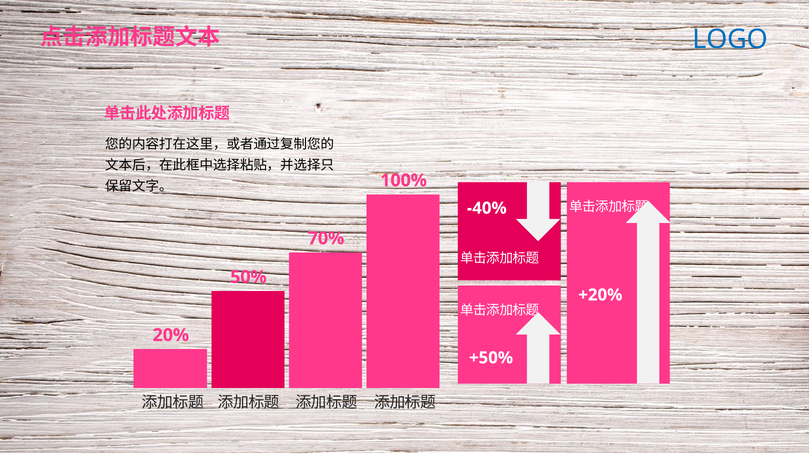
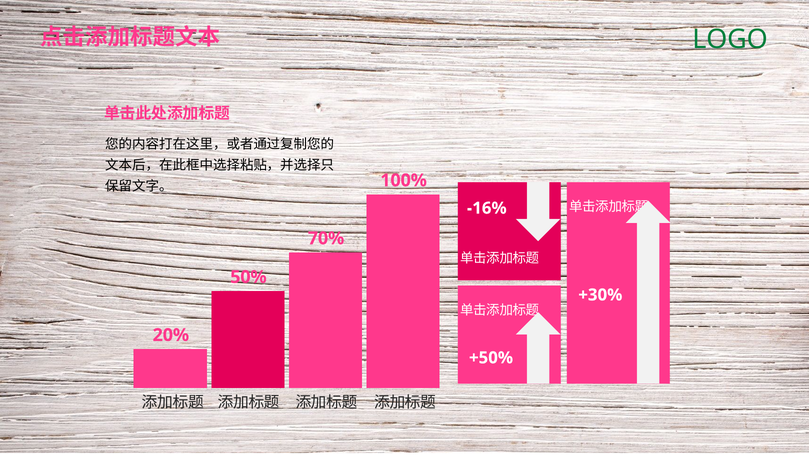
LOGO colour: blue -> green (730, 39)
-40%: -40% -> -16% (487, 208)
+20%: +20% -> +30% (600, 295)
